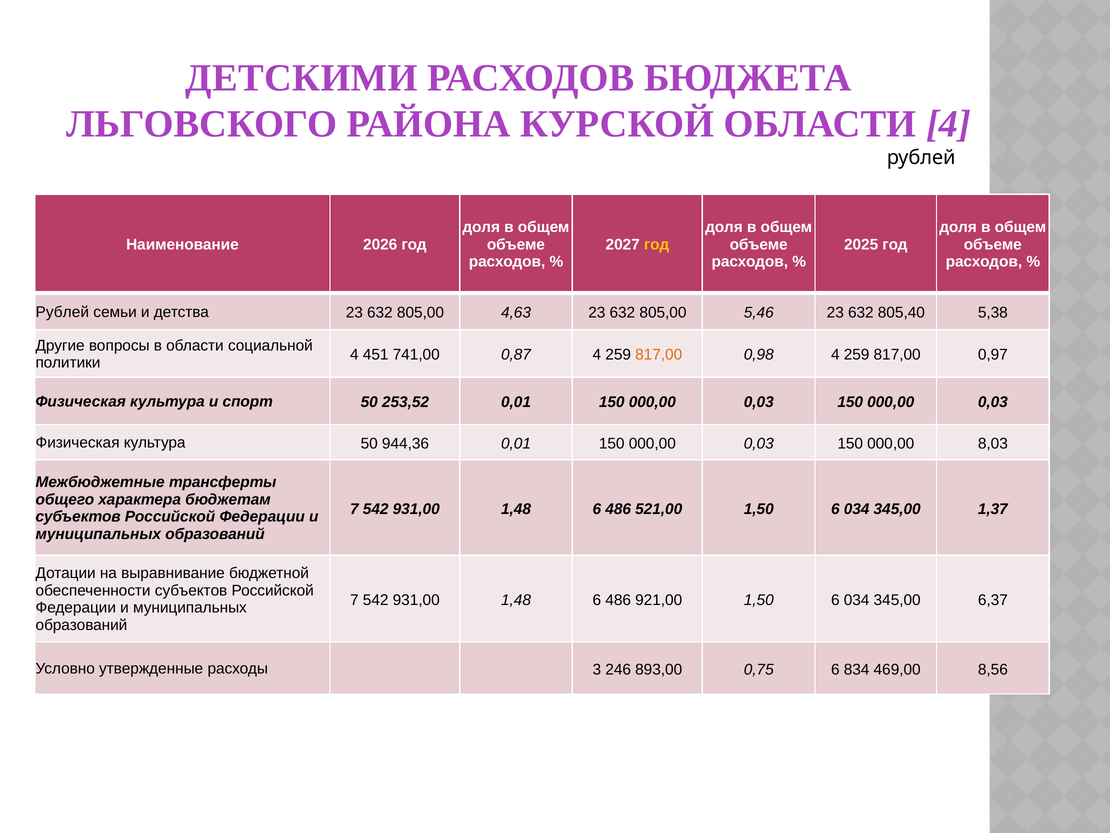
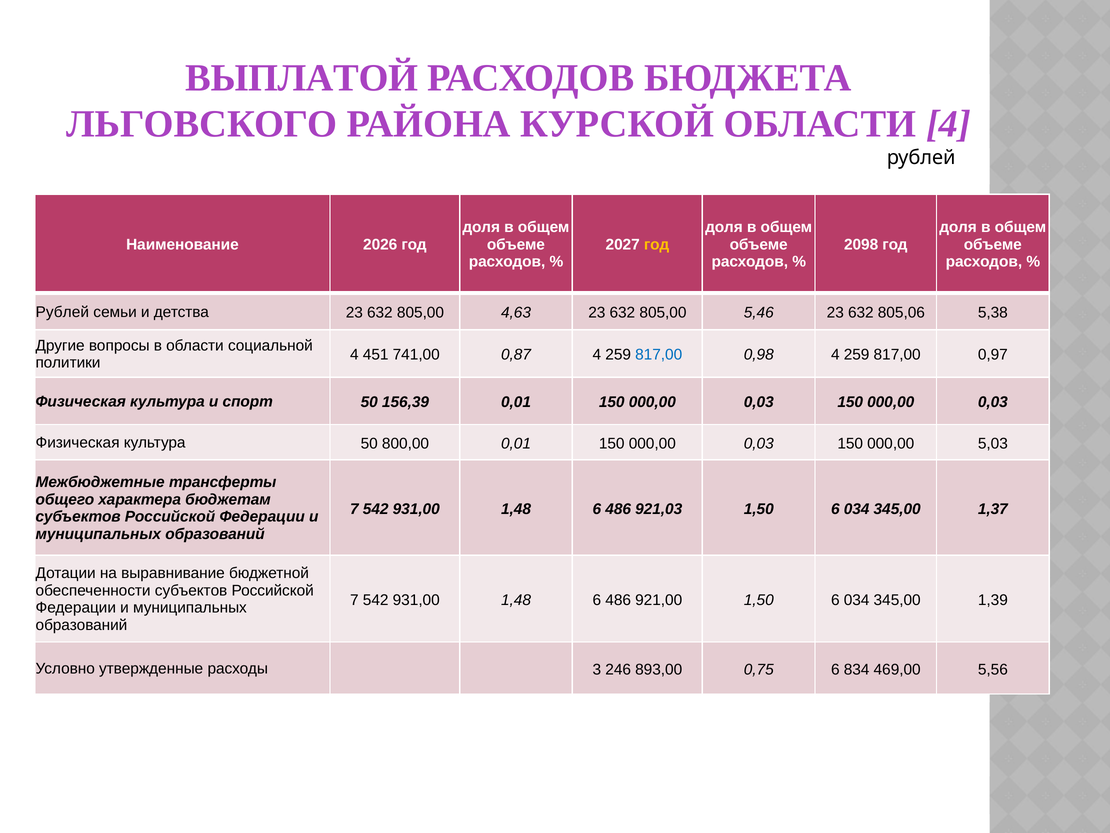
ДЕТСКИМИ: ДЕТСКИМИ -> ВЫПЛАТОЙ (302, 78)
2025: 2025 -> 2098 (861, 244)
805,40: 805,40 -> 805,06 (901, 313)
817,00 colour: orange -> blue (659, 355)
253,52: 253,52 -> 156,39 (406, 402)
944,36: 944,36 -> 800,00 (406, 443)
8,03: 8,03 -> 5,03 (993, 443)
521,00: 521,00 -> 921,03 (659, 509)
6,37: 6,37 -> 1,39 (993, 600)
8,56: 8,56 -> 5,56 (993, 669)
